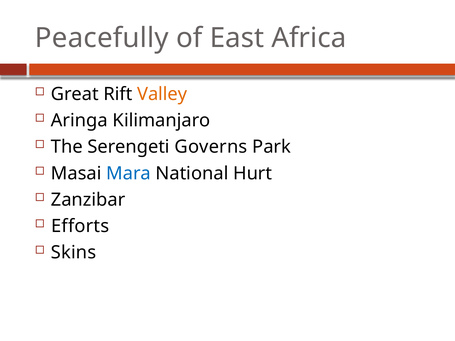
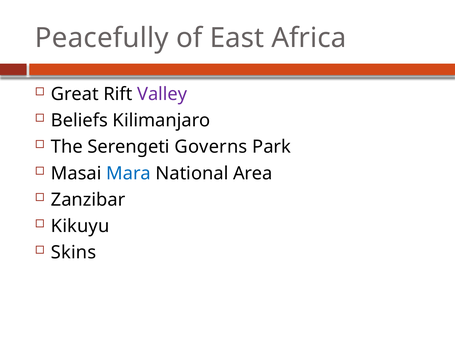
Valley colour: orange -> purple (162, 94)
Aringa: Aringa -> Beliefs (79, 121)
Hurt: Hurt -> Area (253, 173)
Efforts: Efforts -> Kikuyu (80, 226)
